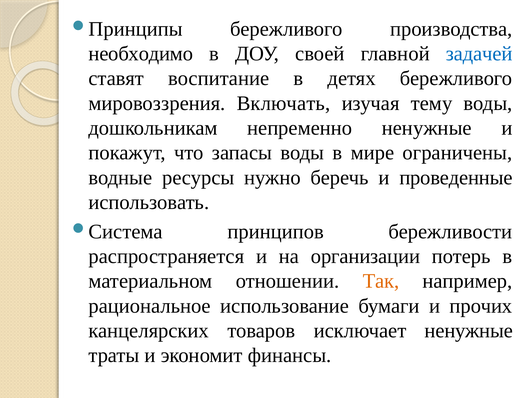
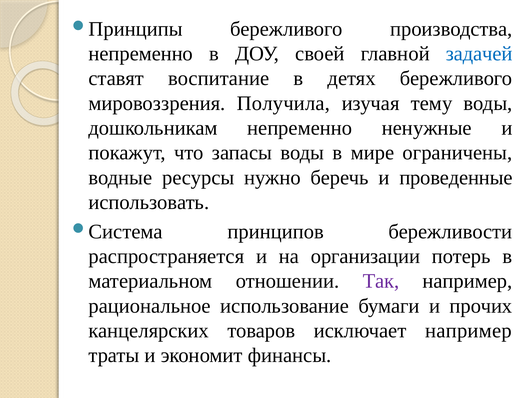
необходимо: необходимо -> непременно (141, 54)
Включать: Включать -> Получила (283, 103)
Так colour: orange -> purple (381, 281)
исключает ненужные: ненужные -> например (469, 330)
